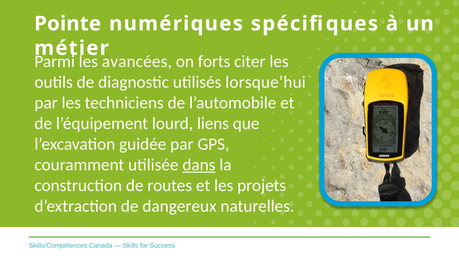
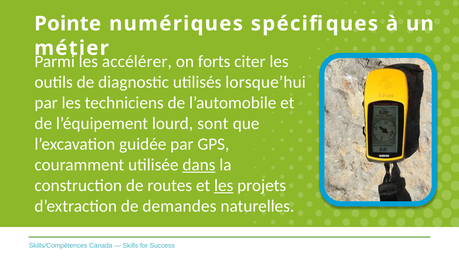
avancées: avancées -> accélérer (137, 62)
liens: liens -> sont (213, 124)
les underline: none -> present (224, 186)
dangereux: dangereux -> demandes (179, 206)
